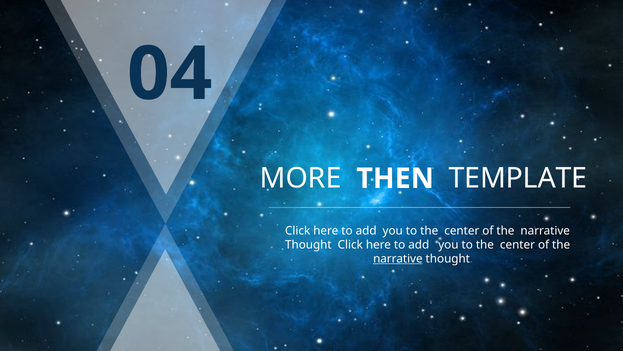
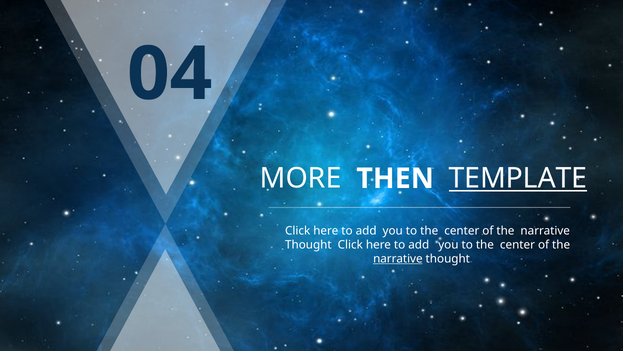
TEMPLATE underline: none -> present (518, 178)
